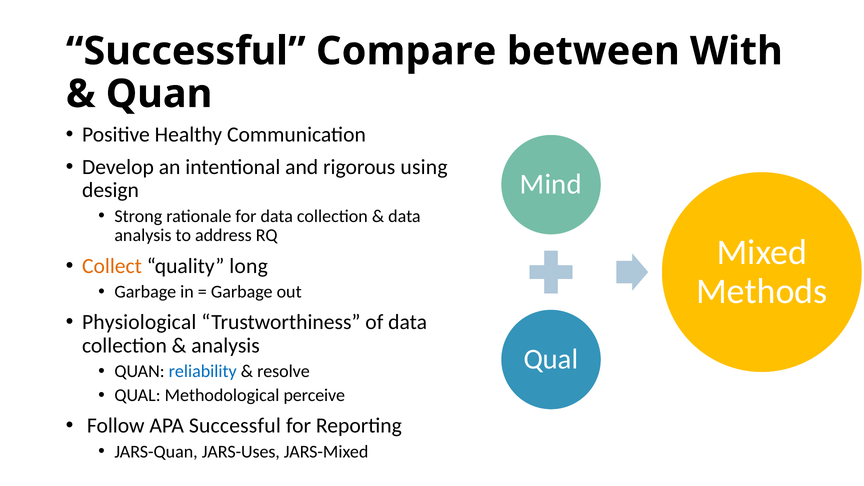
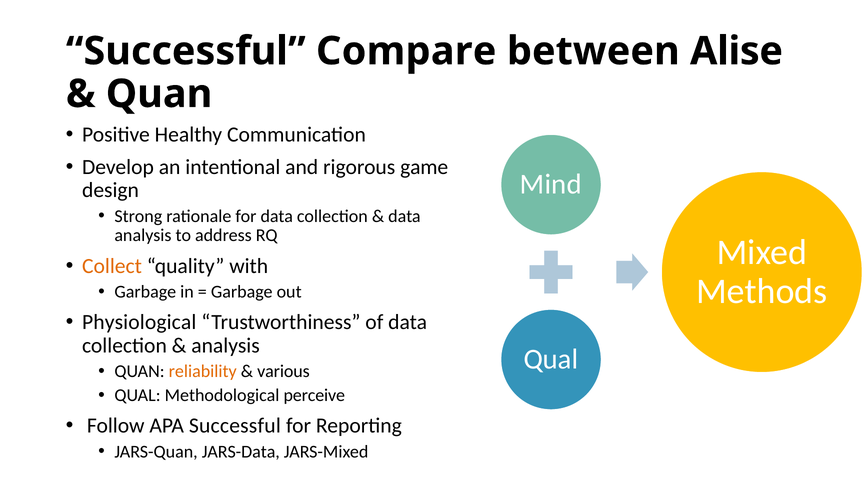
With: With -> Alise (737, 51)
using: using -> game (424, 167)
long: long -> with (249, 266)
reliability colour: blue -> orange (203, 371)
resolve: resolve -> various (283, 371)
JARS-Uses: JARS-Uses -> JARS-Data (241, 452)
